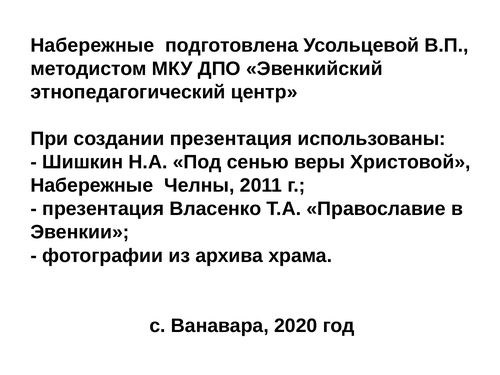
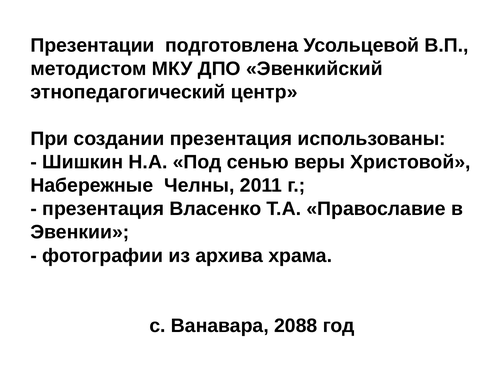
Набережные: Набережные -> Презентации (93, 45)
2020: 2020 -> 2088 (296, 326)
